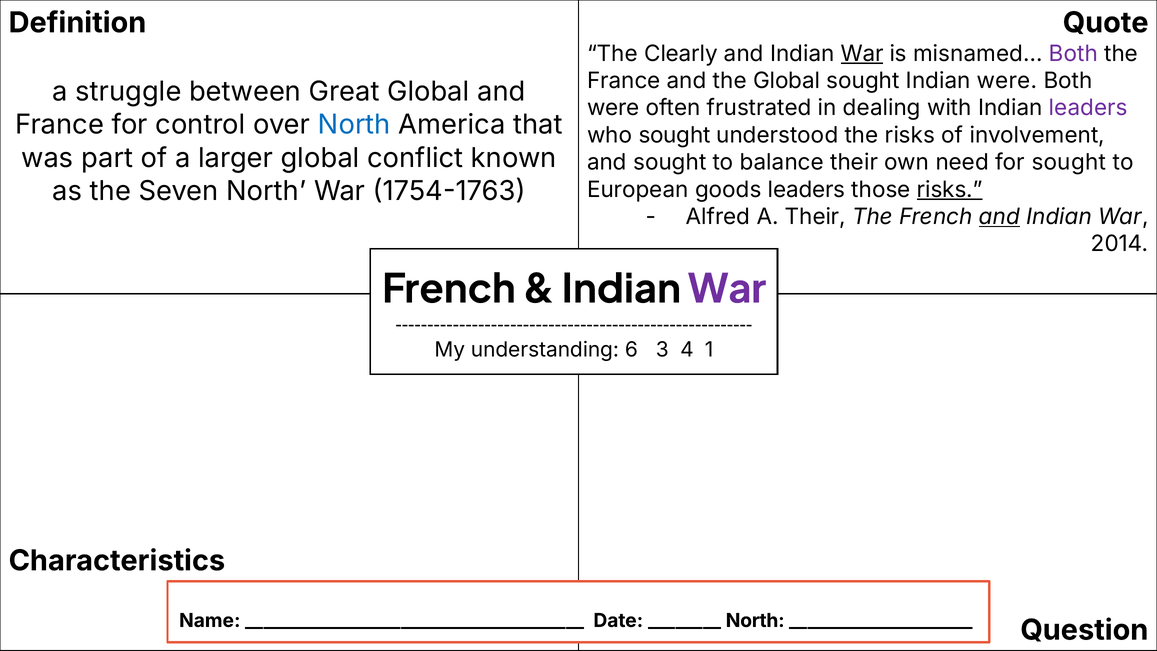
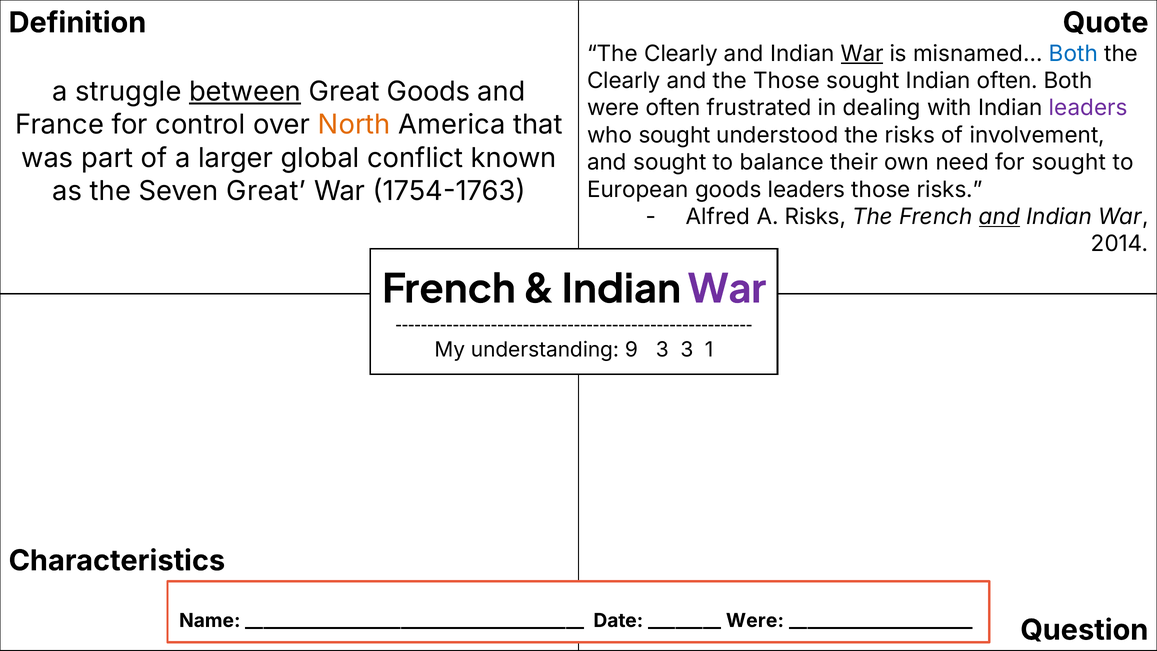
Both colour: purple -> blue (1073, 54)
France: France -> Clearly (624, 81)
the Global: Global -> Those (786, 81)
Indian were: were -> often (1007, 81)
between underline: none -> present (245, 92)
Great Global: Global -> Goods (429, 92)
North colour: blue -> orange (354, 125)
Seven North: North -> Great (266, 191)
risks underline: present -> none (950, 190)
A Their: Their -> Risks (815, 217)
6: 6 -> 9 (631, 350)
3 4: 4 -> 3 (687, 350)
North: North -> Were (755, 620)
